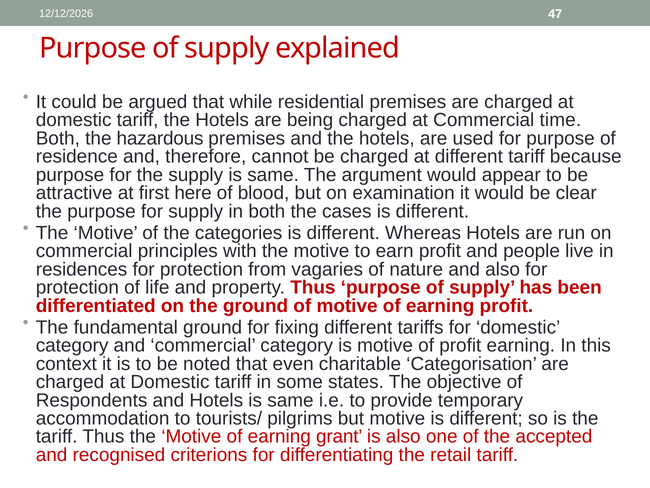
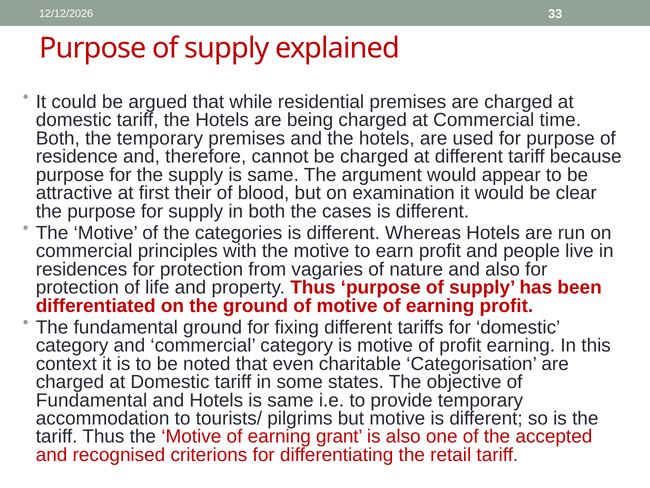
47: 47 -> 33 (555, 14)
the hazardous: hazardous -> temporary (160, 138)
here: here -> their (193, 193)
Respondents: Respondents -> Fundamental (92, 400)
